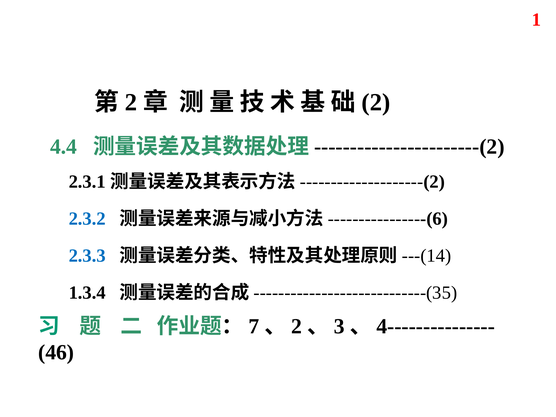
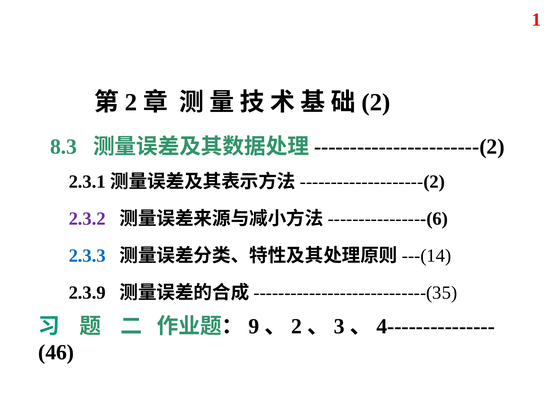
4.4: 4.4 -> 8.3 (64, 147)
2.3.2 colour: blue -> purple (87, 219)
1.3.4: 1.3.4 -> 2.3.9 (87, 293)
7: 7 -> 9 (254, 326)
